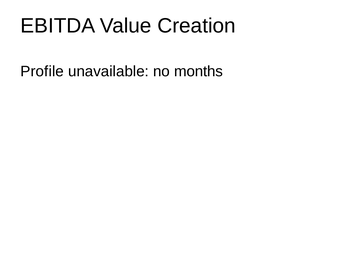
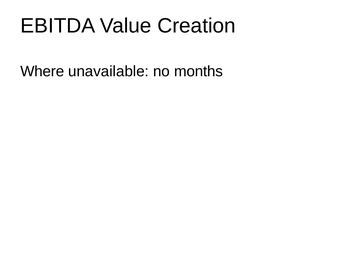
Profile: Profile -> Where (42, 71)
